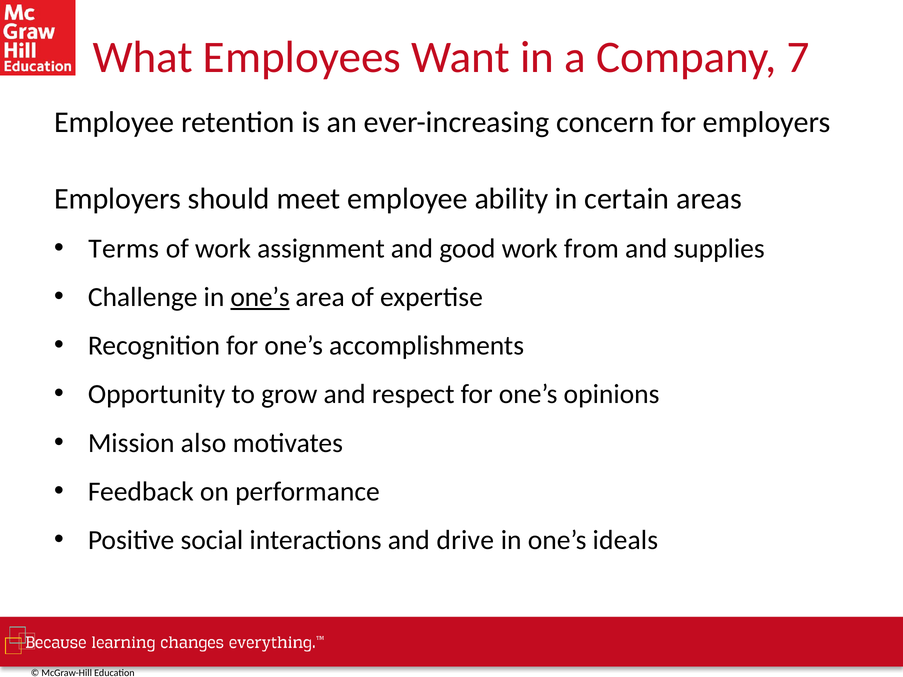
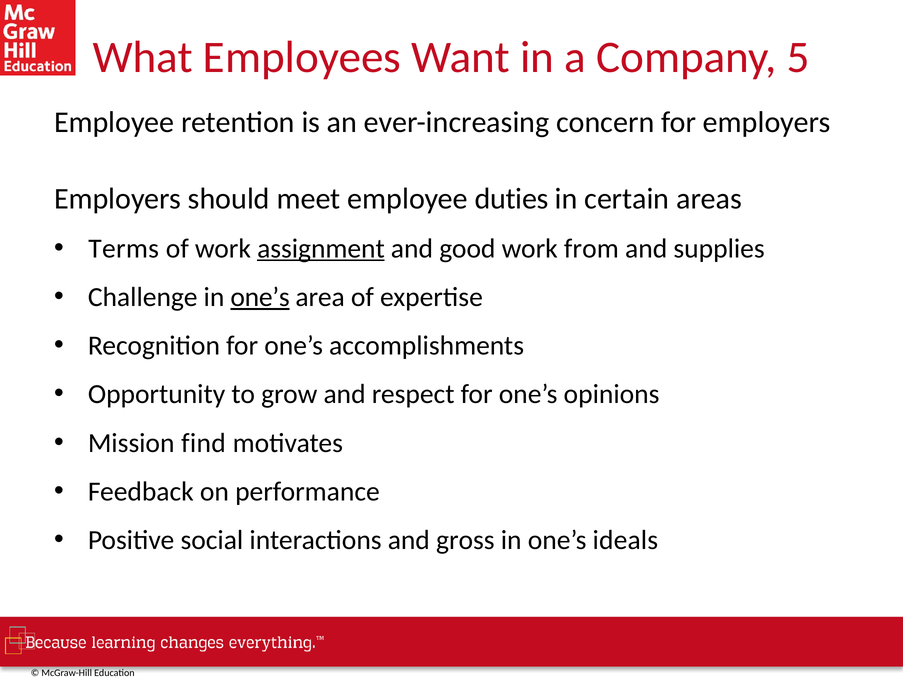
7: 7 -> 5 (798, 57)
ability: ability -> duties (512, 199)
assignment underline: none -> present (321, 249)
also: also -> find (204, 443)
drive: drive -> gross (465, 540)
